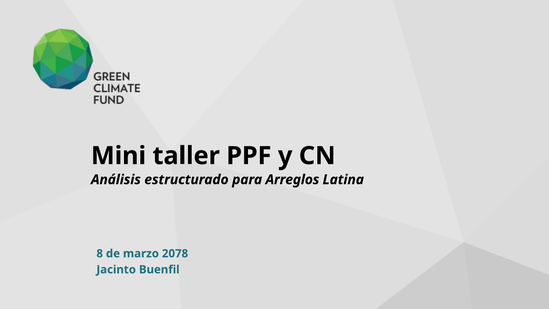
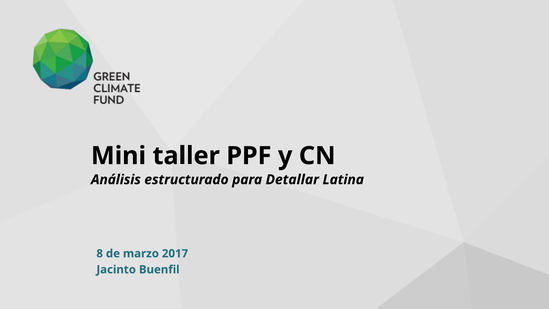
Arreglos: Arreglos -> Detallar (292, 180)
2078: 2078 -> 2017 (175, 253)
